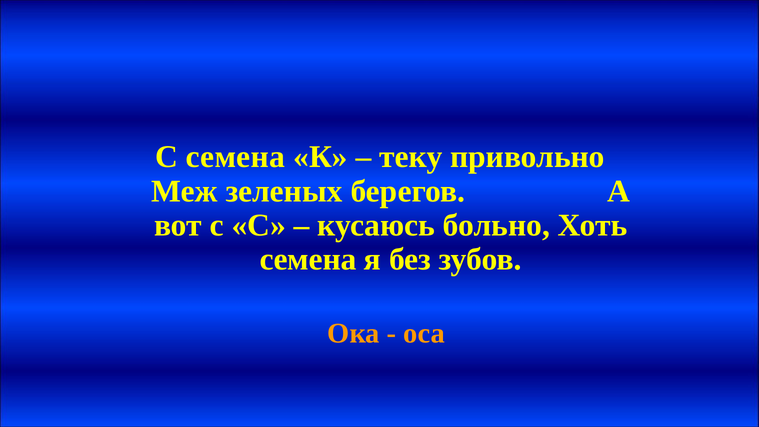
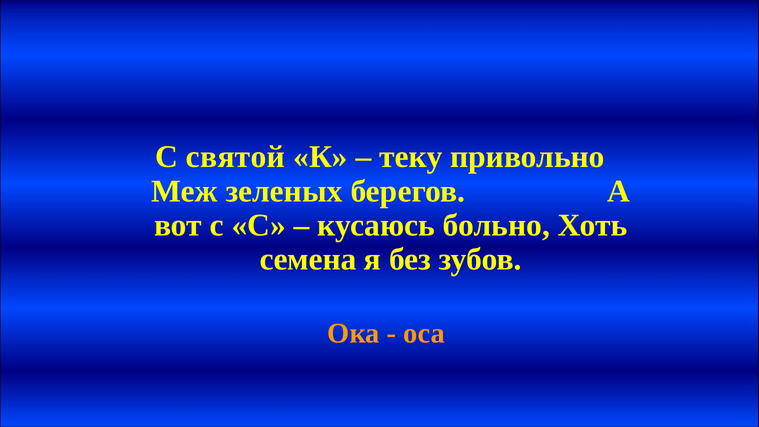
С семена: семена -> святой (236, 157)
